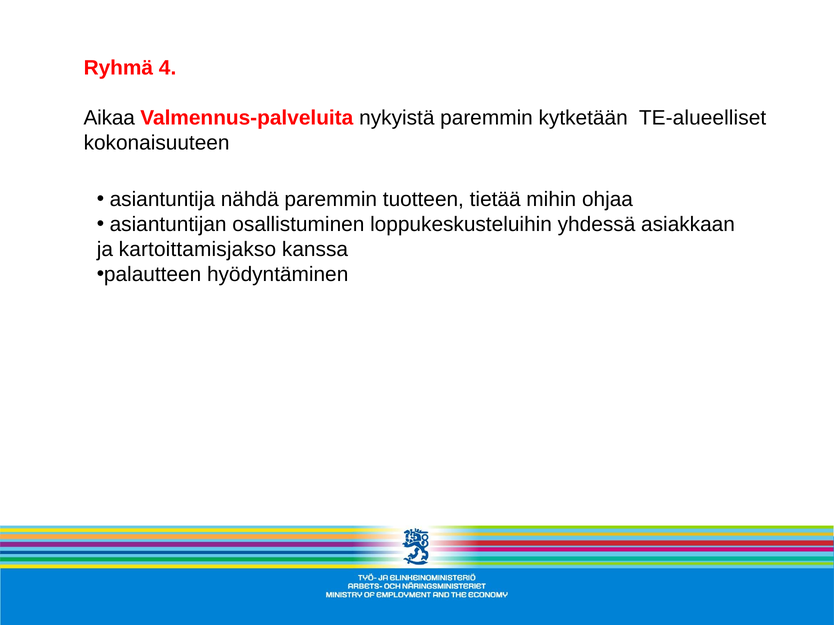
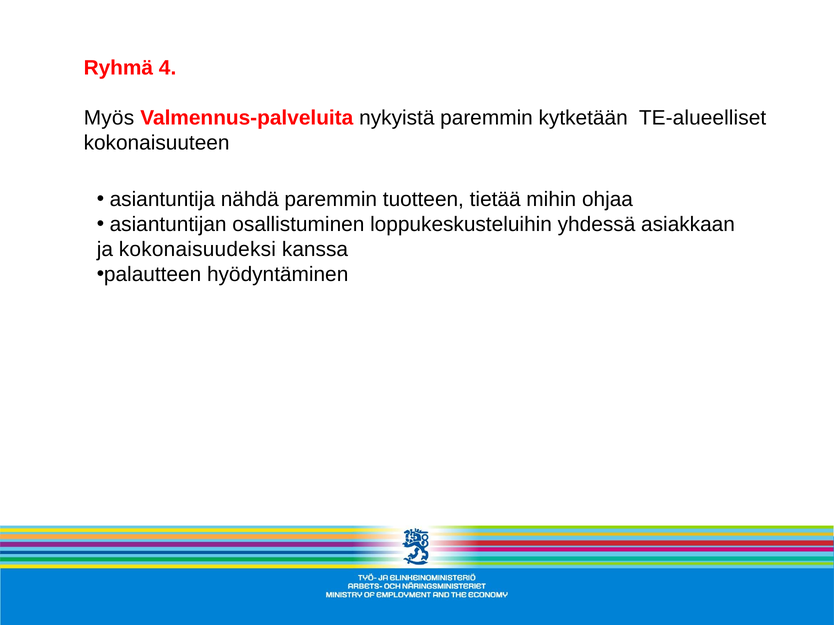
Aikaa: Aikaa -> Myös (109, 118)
kartoittamisjakso: kartoittamisjakso -> kokonaisuudeksi (197, 249)
